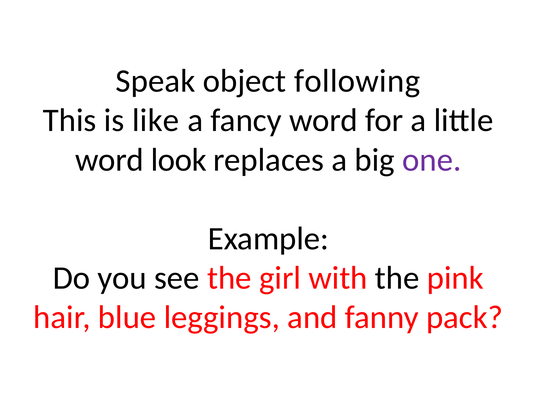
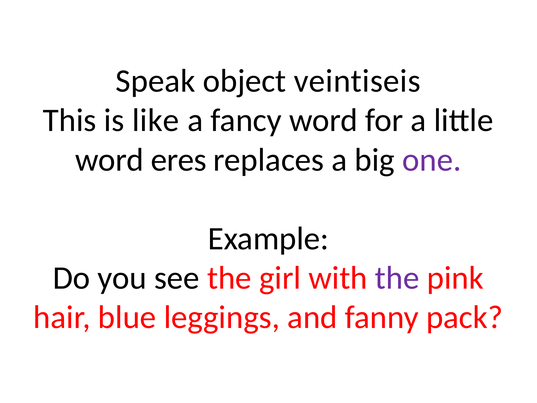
following: following -> veintiseis (357, 81)
look: look -> eres (179, 160)
the colour: black -> purple (397, 278)
